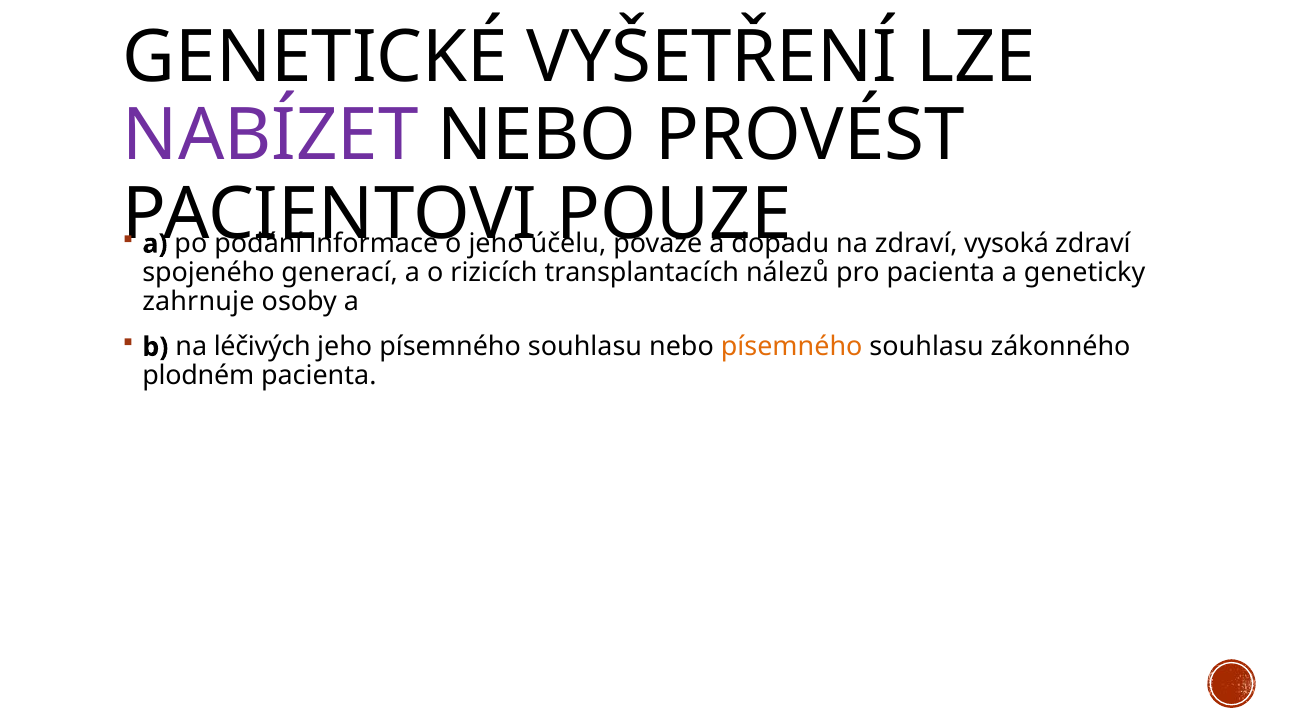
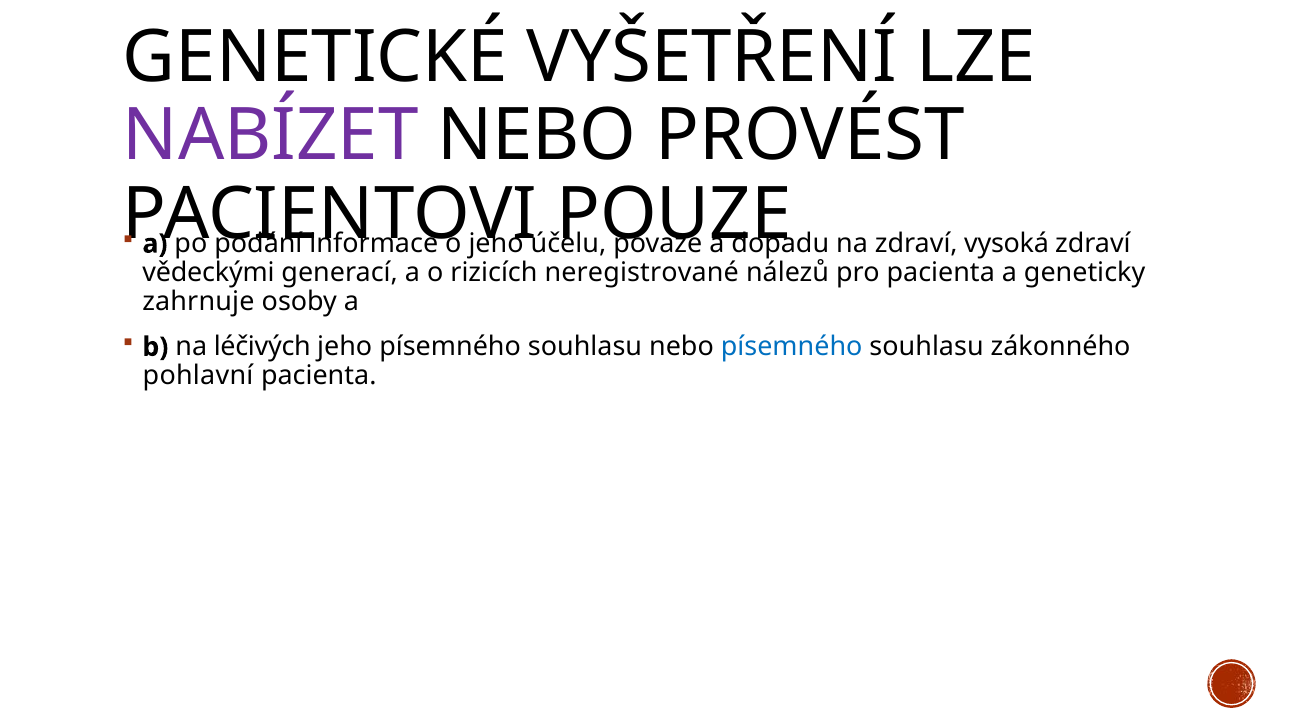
spojeného: spojeného -> vědeckými (209, 273)
transplantacích: transplantacích -> neregistrované (642, 273)
písemného colour: orange -> blue (792, 347)
plodném: plodném -> pohlavní (198, 376)
